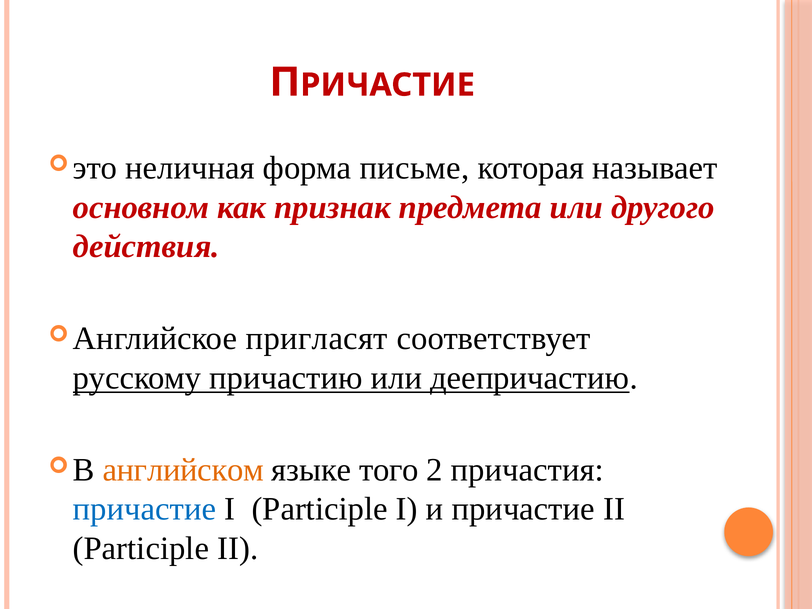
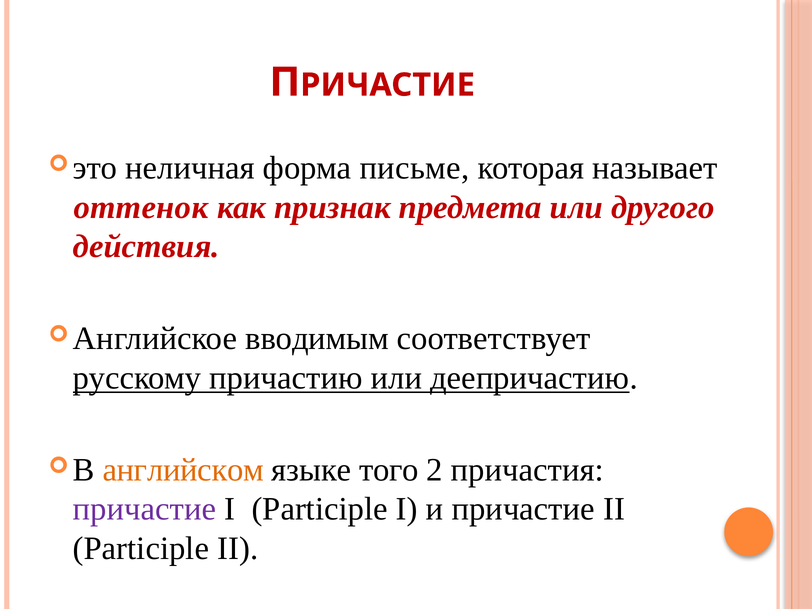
основном: основном -> оттенок (141, 207)
пригласят: пригласят -> вводимым (317, 339)
причастие colour: blue -> purple (145, 509)
